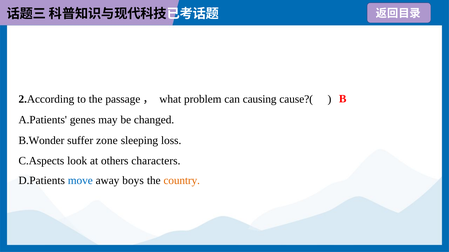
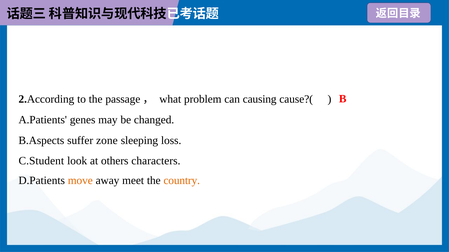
B.Wonder: B.Wonder -> B.Aspects (41, 141)
C.Aspects: C.Aspects -> C.Student (41, 161)
move colour: blue -> orange (80, 181)
boys: boys -> meet (133, 181)
